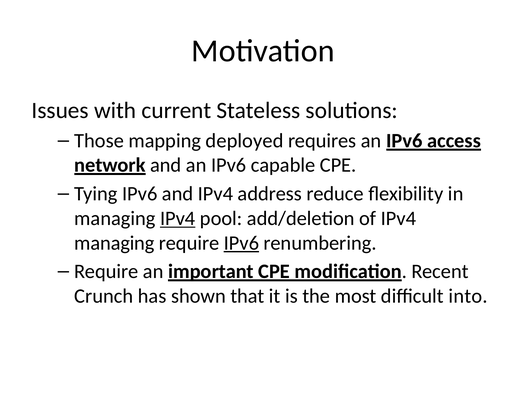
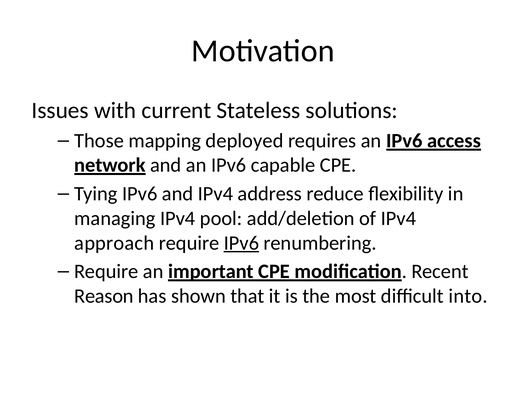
IPv4 underline: present -> none (178, 218)
managing: managing -> approach (114, 243)
Crunch: Crunch -> Reason (104, 296)
